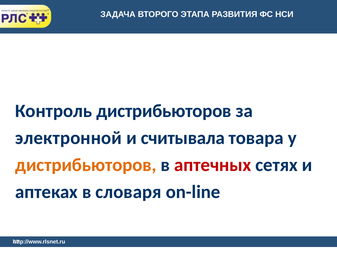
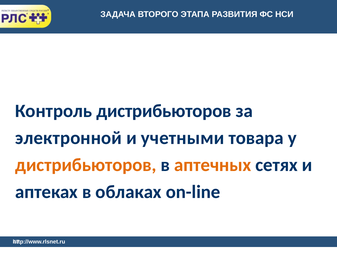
считывала: считывала -> учетными (183, 138)
аптечных colour: red -> orange (213, 165)
словаря: словаря -> облаках (129, 192)
